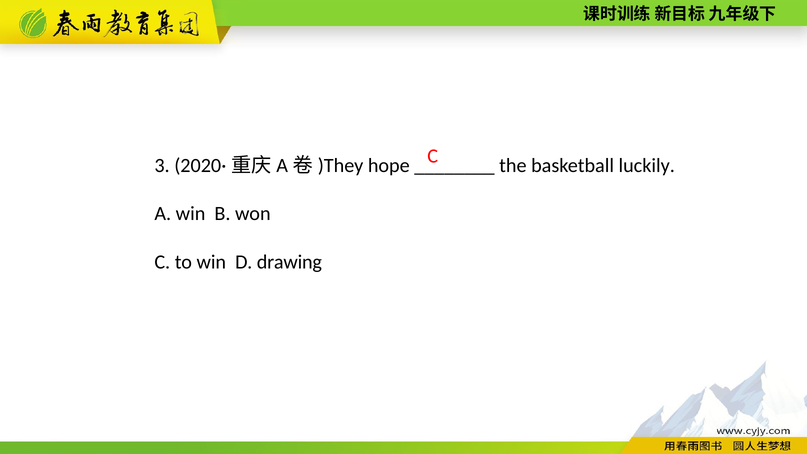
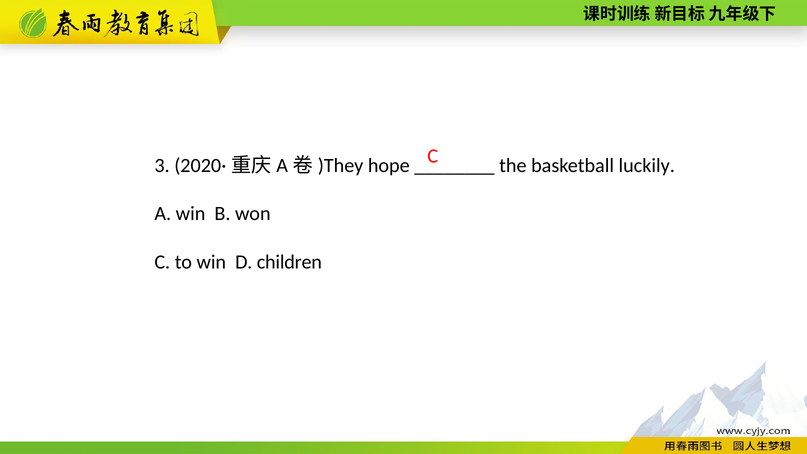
drawing: drawing -> children (289, 262)
